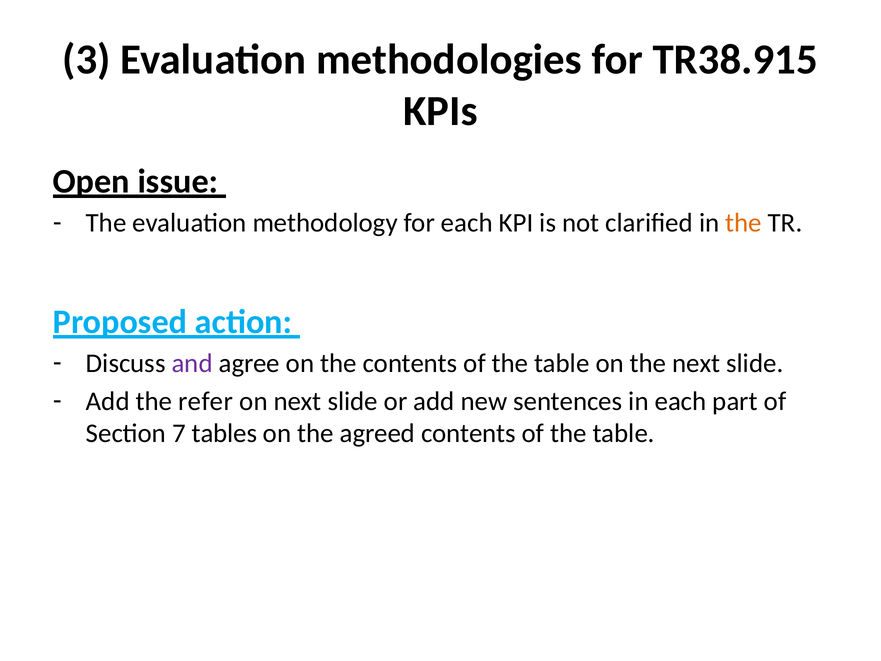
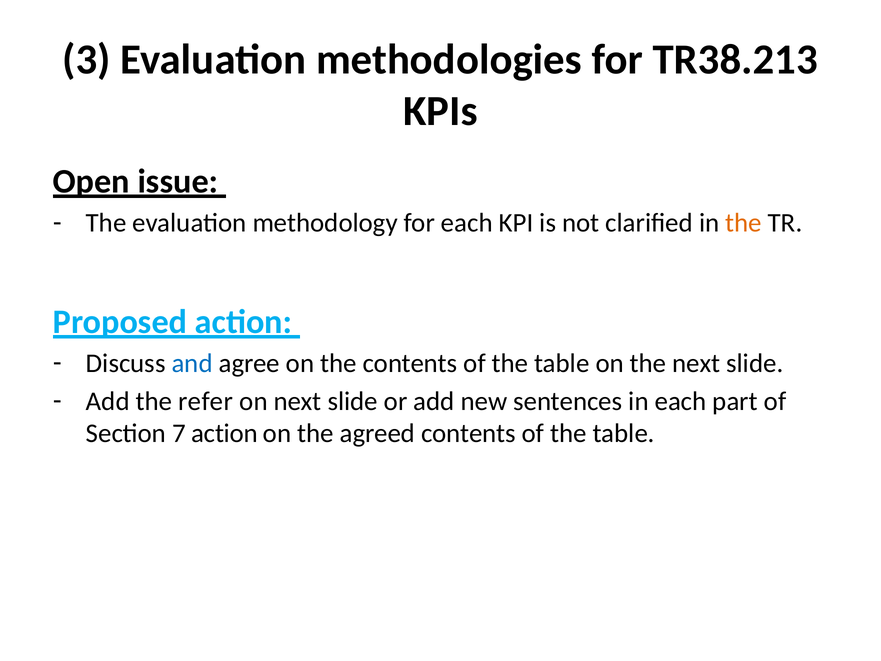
TR38.915: TR38.915 -> TR38.213 (735, 60)
and colour: purple -> blue (192, 363)
7 tables: tables -> action (225, 433)
